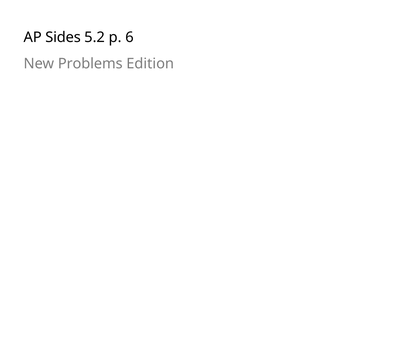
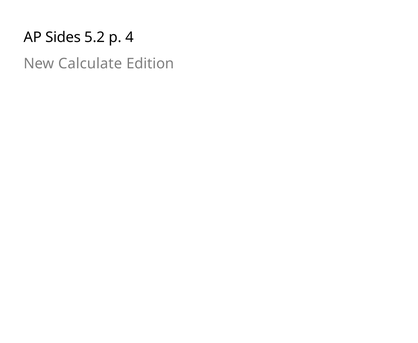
6: 6 -> 4 (129, 37)
Problems: Problems -> Calculate (90, 63)
